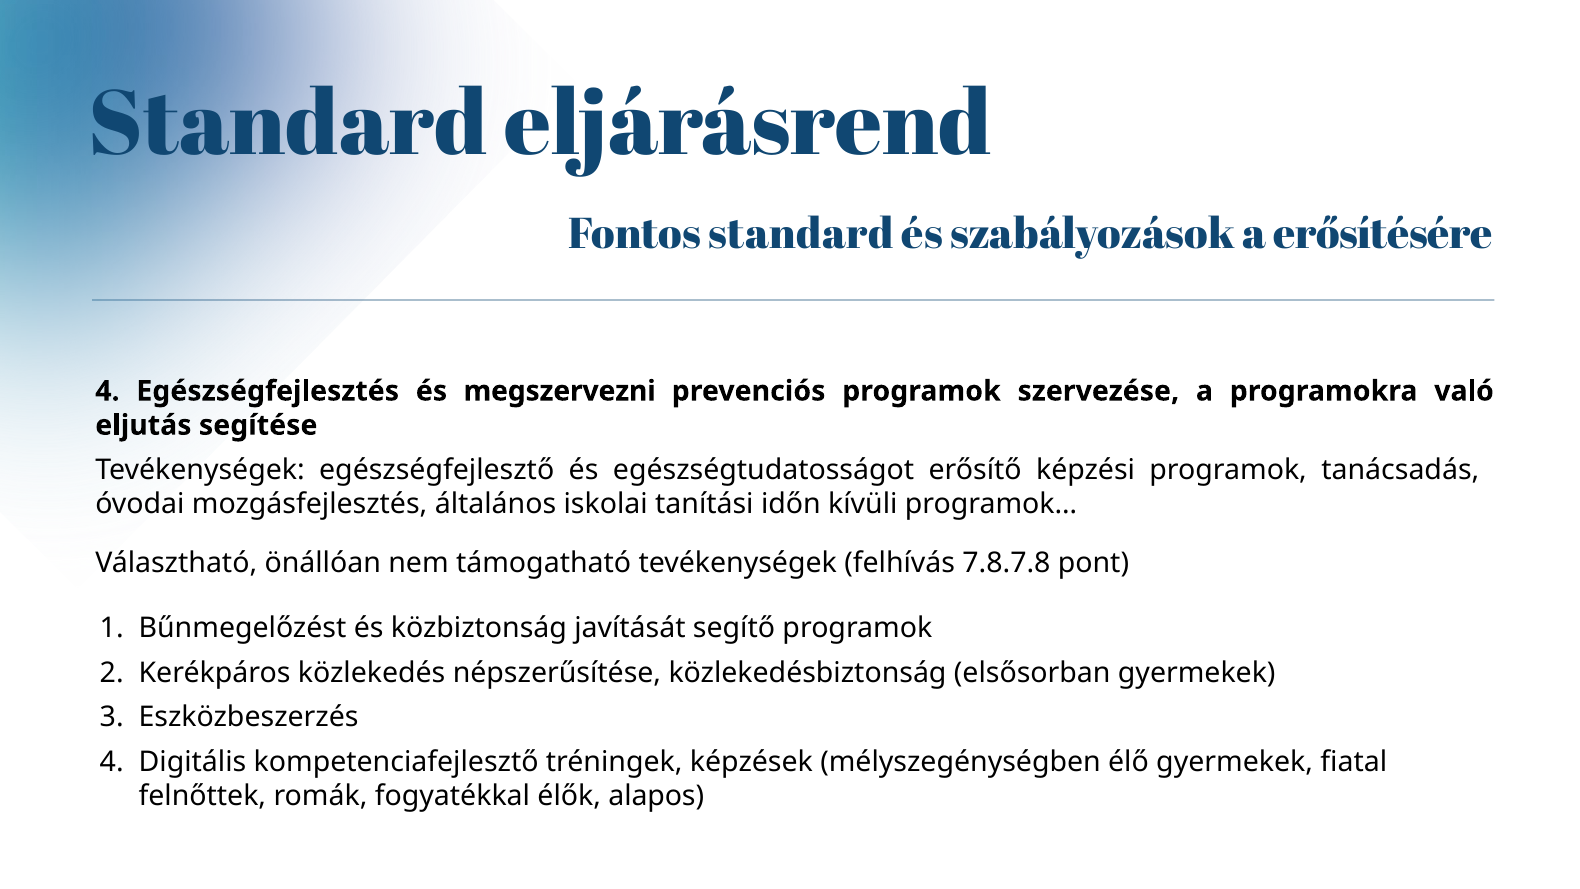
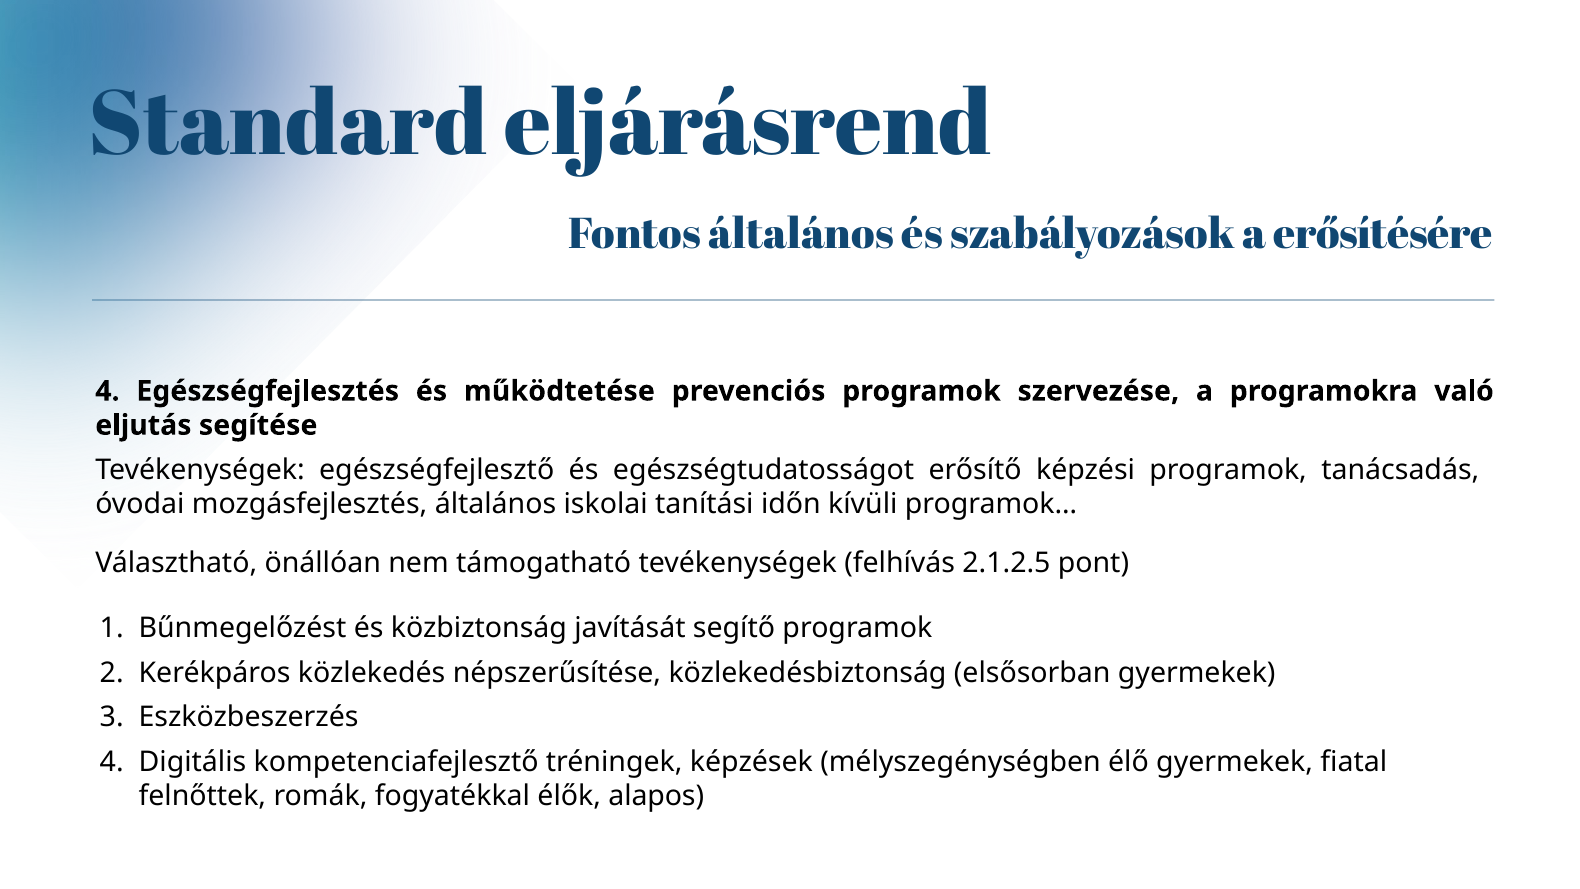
Fontos standard: standard -> általános (801, 234)
megszervezni: megszervezni -> működtetése (559, 391)
7.8.7.8: 7.8.7.8 -> 2.1.2.5 (1006, 563)
